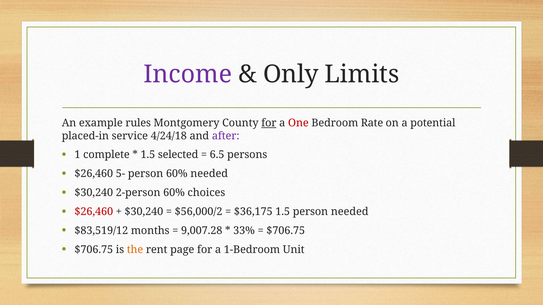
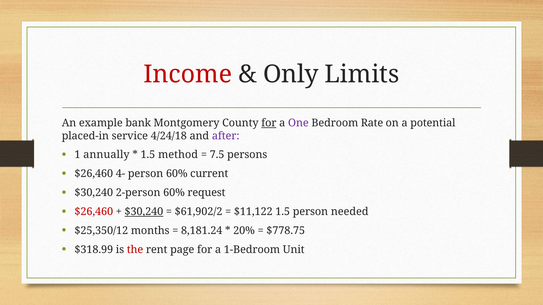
Income colour: purple -> red (188, 75)
rules: rules -> bank (138, 123)
One colour: red -> purple (298, 123)
complete: complete -> annually (106, 155)
selected: selected -> method (178, 155)
6.5: 6.5 -> 7.5 (217, 155)
5-: 5- -> 4- (120, 174)
60% needed: needed -> current (209, 174)
choices: choices -> request (206, 193)
$30,240 underline: none -> present (144, 212)
$56,000/2: $56,000/2 -> $61,902/2 (199, 212)
$36,175: $36,175 -> $11,122 (253, 212)
$83,519/12: $83,519/12 -> $25,350/12 (101, 231)
9,007.28: 9,007.28 -> 8,181.24 (202, 231)
33%: 33% -> 20% (244, 231)
$706.75: $706.75 -> $778.75 (286, 231)
$706.75: $706.75 -> $318.99 (94, 250)
the colour: orange -> red (135, 250)
